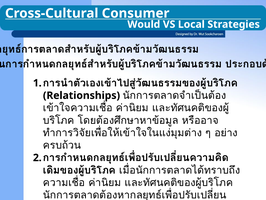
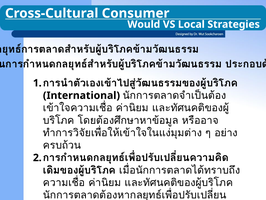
Relationships: Relationships -> International (81, 95)
